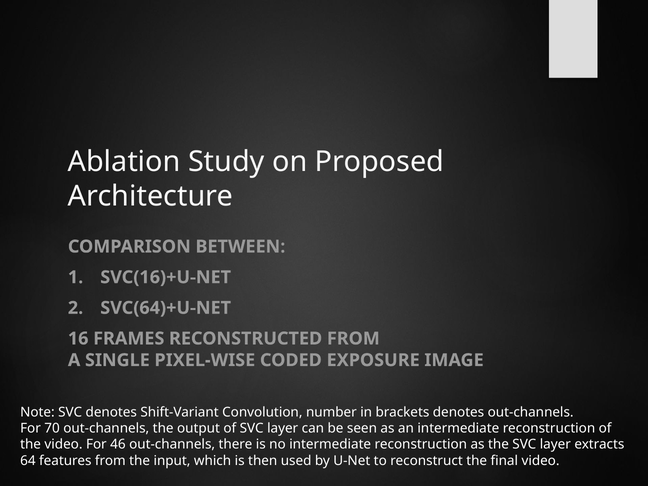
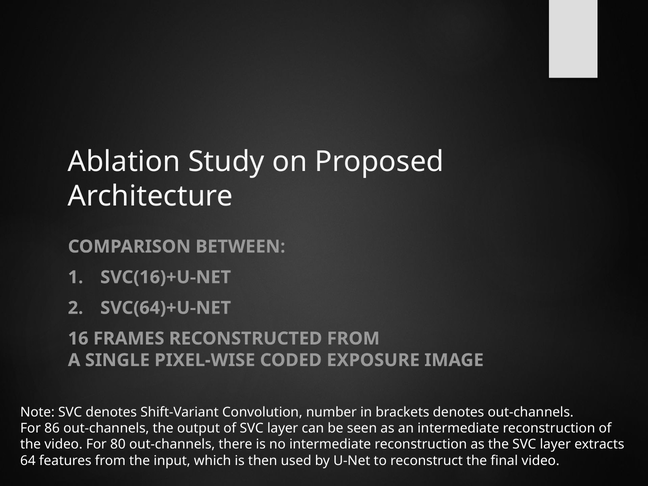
70: 70 -> 86 (52, 428)
46: 46 -> 80 (118, 445)
